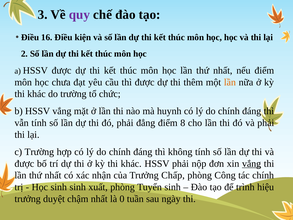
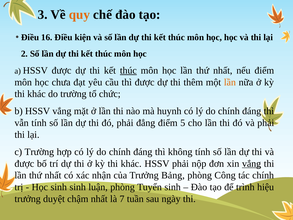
quy colour: purple -> orange (79, 15)
thúc underline: none -> present (128, 70)
8: 8 -> 5 (183, 123)
Chấp: Chấp -> Bảng (173, 175)
xuất: xuất -> luận (98, 187)
0: 0 -> 7 (122, 199)
